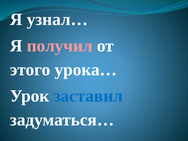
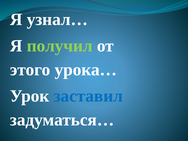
получил colour: pink -> light green (60, 46)
